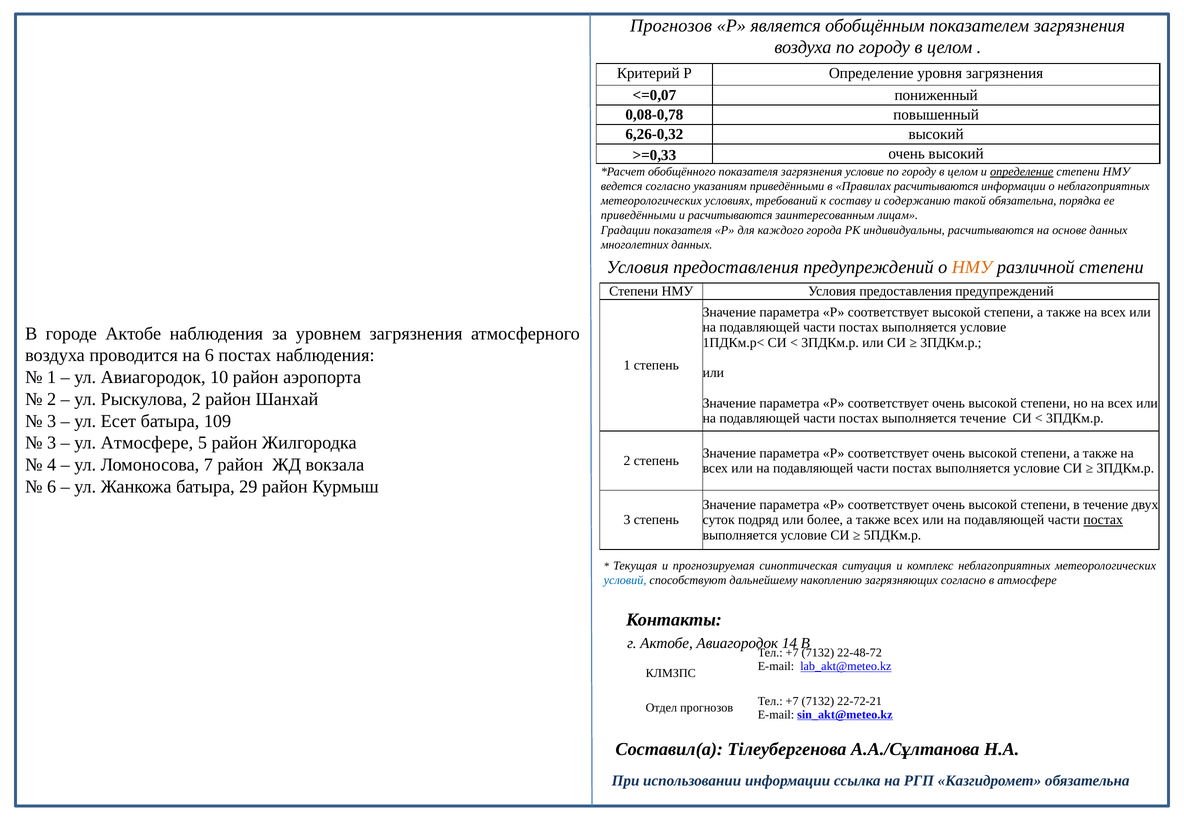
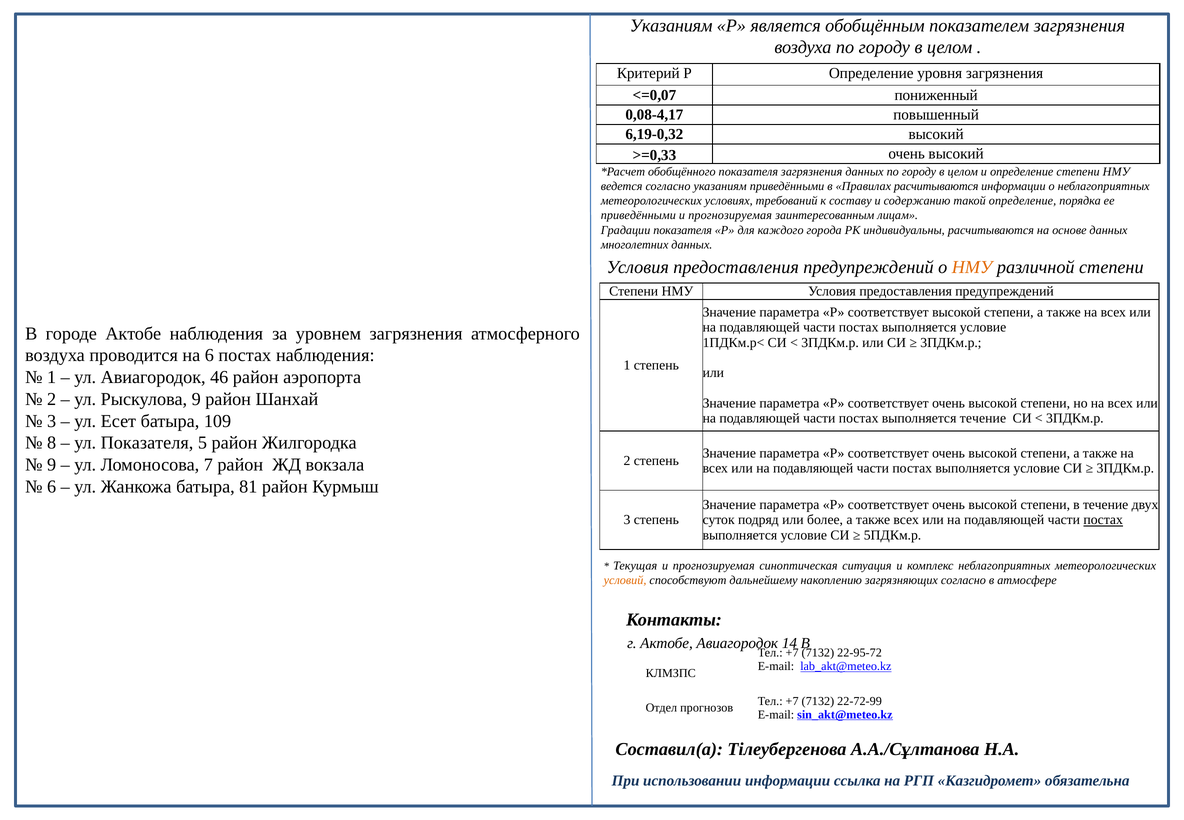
Прогнозов: Прогнозов -> Указаниям (671, 26)
0,08-0,78: 0,08-0,78 -> 0,08-4,17 (654, 115)
6,26-0,32: 6,26-0,32 -> 6,19-0,32 (654, 134)
загрязнения условие: условие -> данных (864, 172)
определение underline: present -> none (1022, 172)
такой обязательна: обязательна -> определение (1023, 201)
расчитываются: расчитываются -> прогнозируемая (730, 215)
10: 10 -> 46 (219, 377)
Рыскулова 2: 2 -> 9 (196, 399)
3: 3 -> 8 (52, 443)
ул Атмосфере: Атмосфере -> Показателя (147, 443)
4: 4 -> 9 (52, 465)
29: 29 -> 81 (248, 486)
условий colour: blue -> orange (625, 580)
22-48-72: 22-48-72 -> 22-95-72 (860, 653)
22-72-21: 22-72-21 -> 22-72-99 (860, 701)
